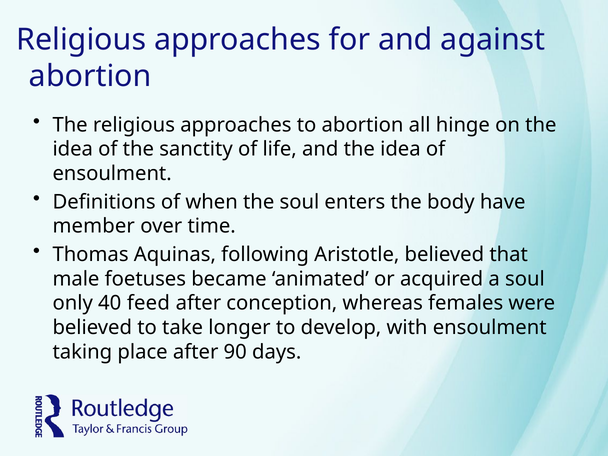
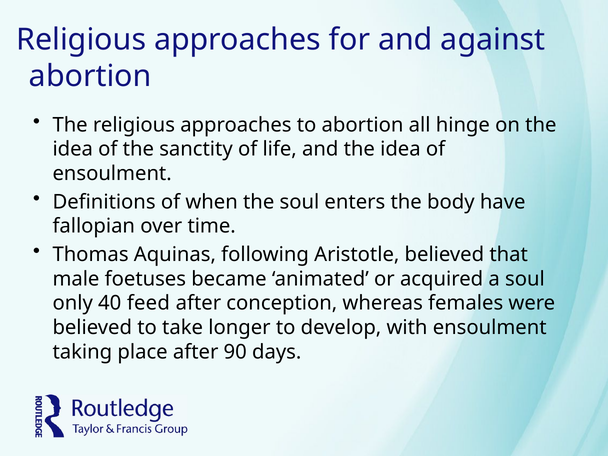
member: member -> fallopian (94, 226)
